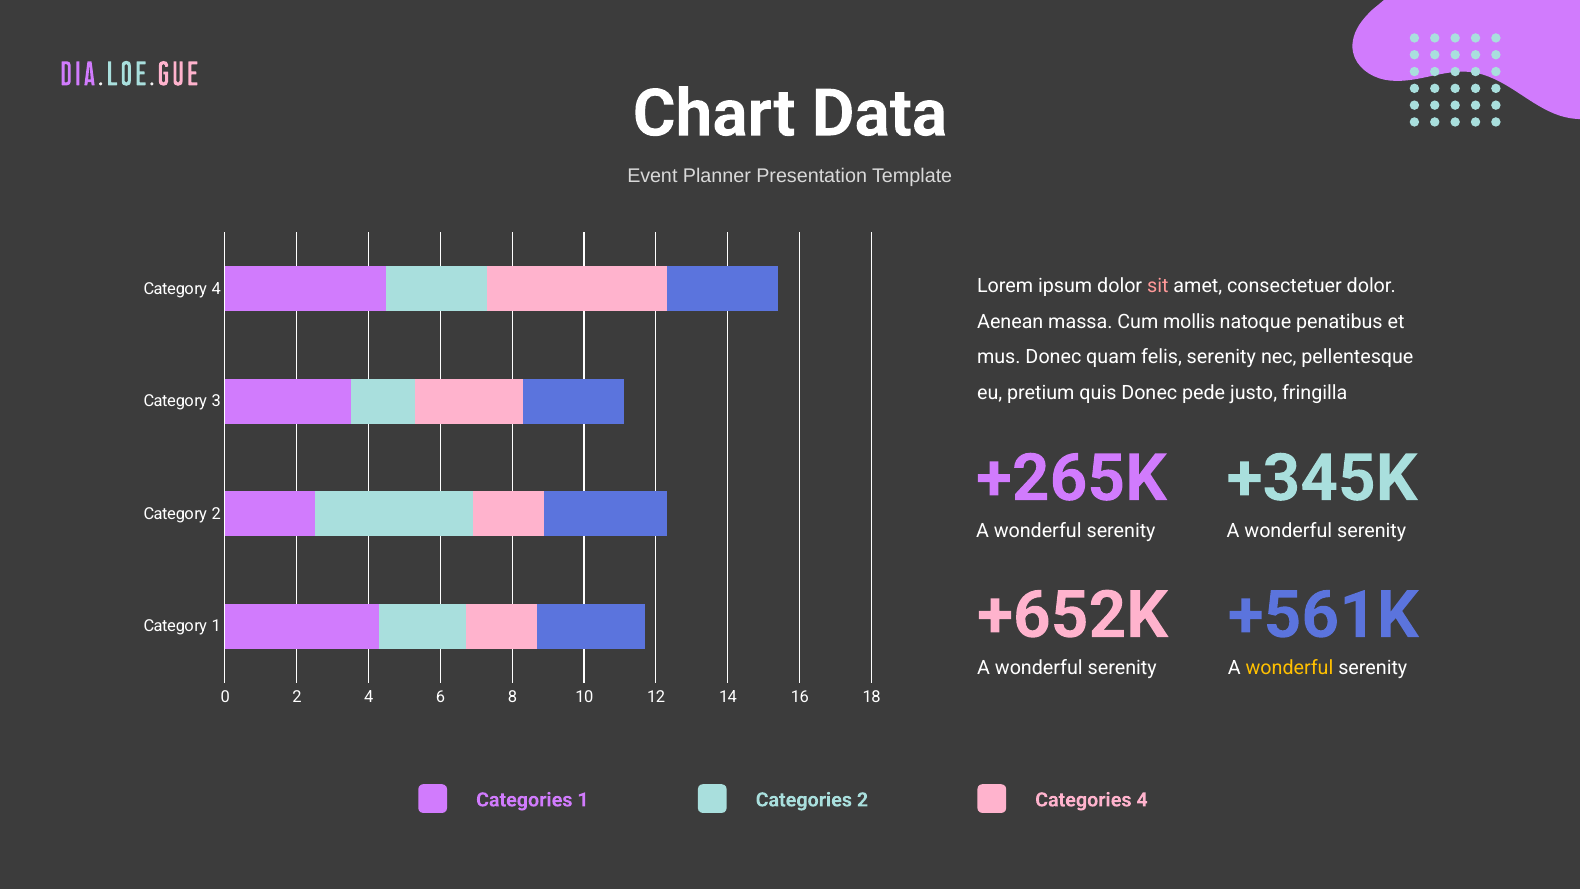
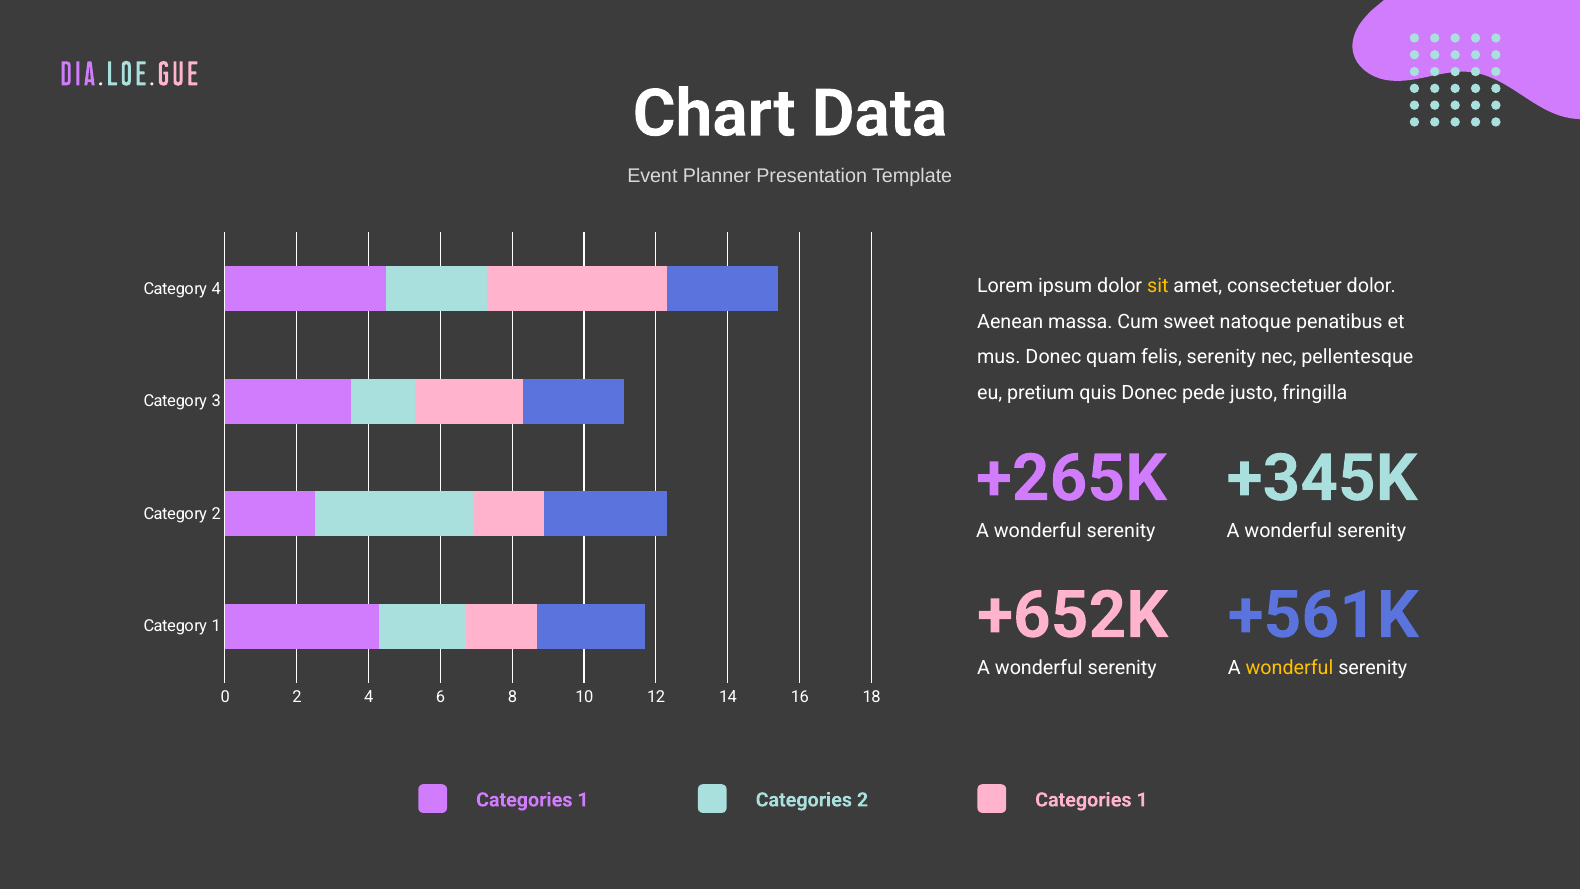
sit colour: pink -> yellow (1158, 286)
mollis: mollis -> sweet (1189, 322)
1 Categories 4: 4 -> 1 (1142, 800)
